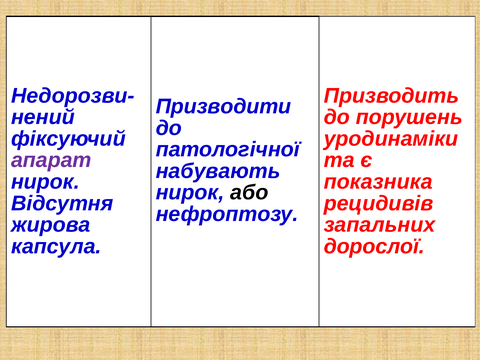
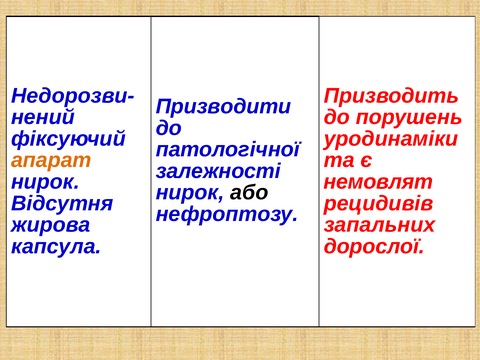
апарат colour: purple -> orange (51, 160)
набувають: набувають -> залежності (218, 171)
показника: показника -> немовлят (378, 182)
